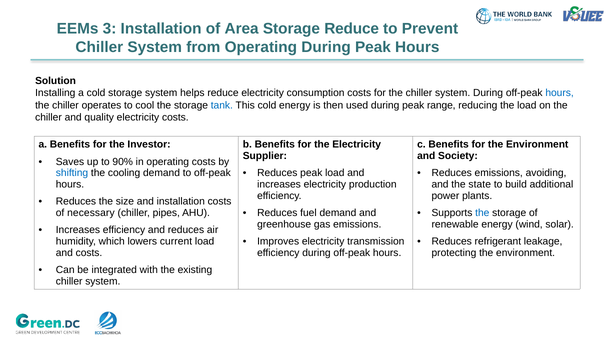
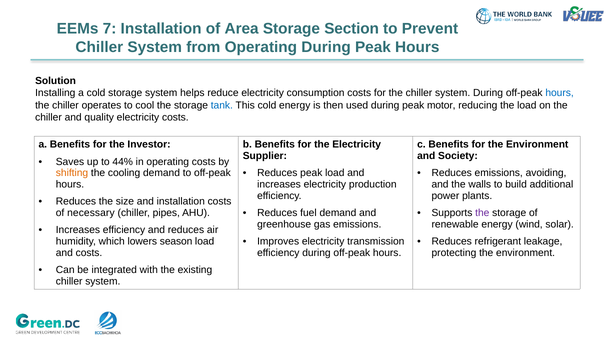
3: 3 -> 7 (110, 29)
Storage Reduce: Reduce -> Section (352, 29)
range: range -> motor (441, 105)
90%: 90% -> 44% (123, 162)
shifting colour: blue -> orange (72, 173)
state: state -> walls (480, 185)
the colour: blue -> purple (482, 213)
current: current -> season (176, 242)
